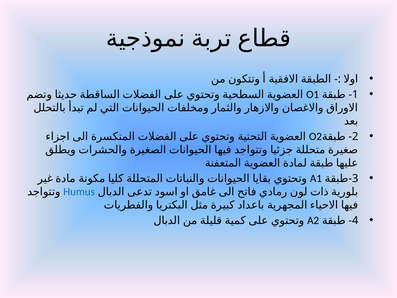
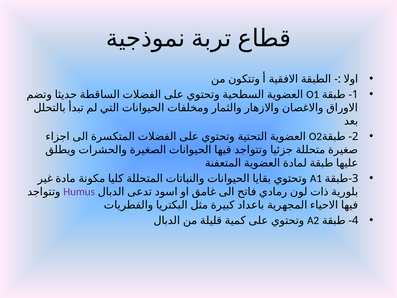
Humus colour: blue -> purple (79, 192)
